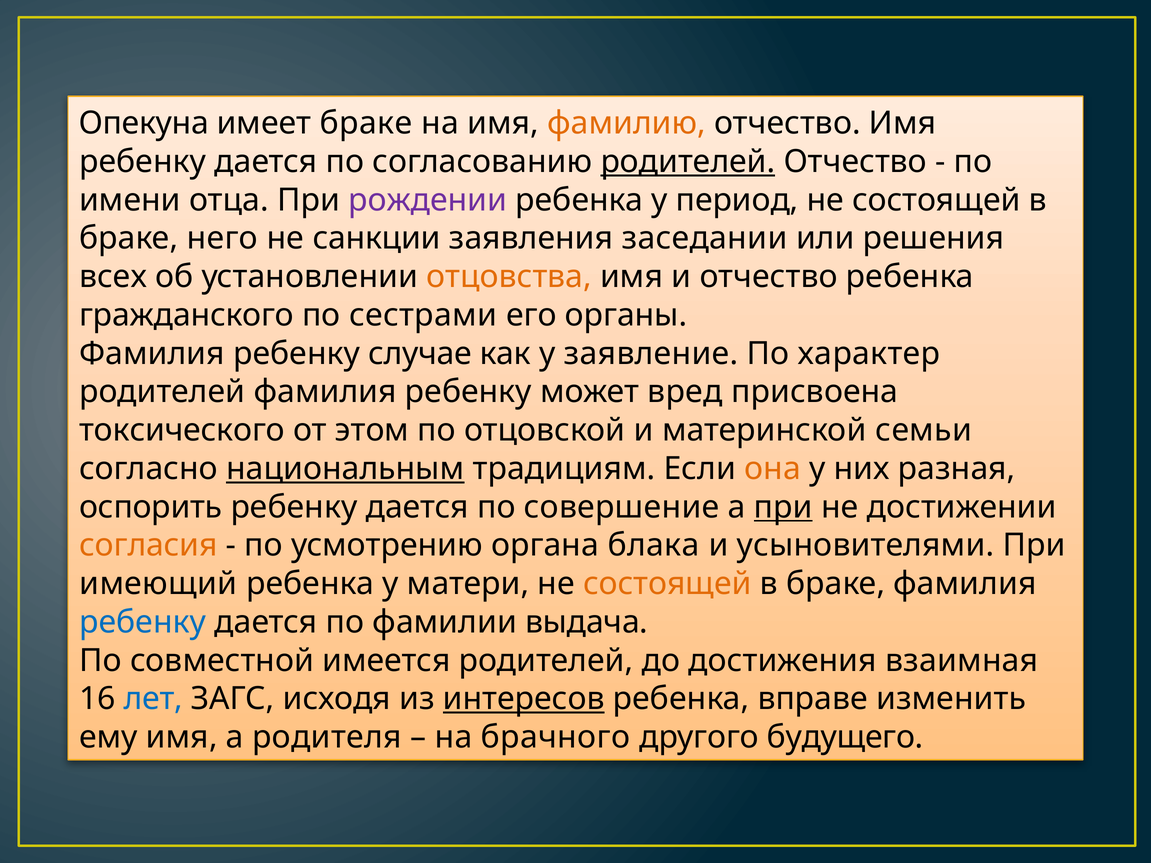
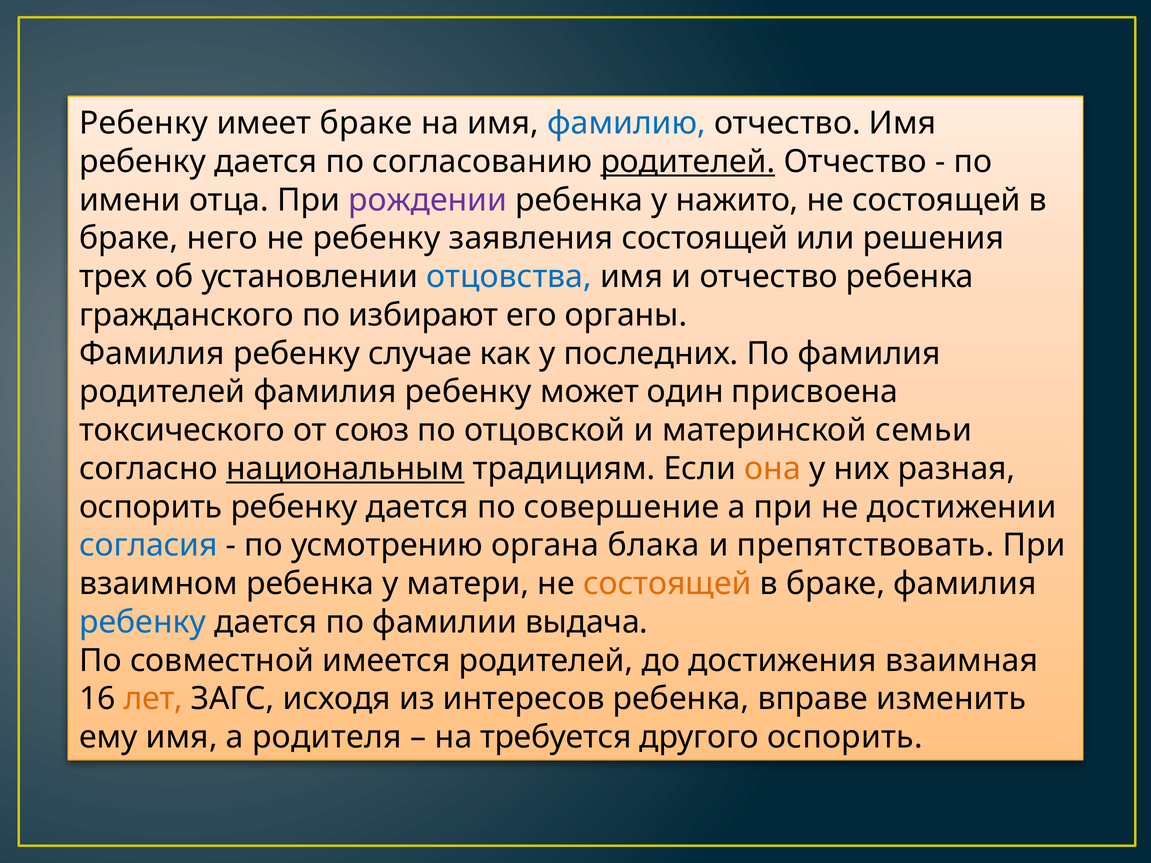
Опекуна: Опекуна -> Ребенку (144, 123)
фамилию colour: orange -> blue (627, 123)
период: период -> нажито (737, 200)
не санкции: санкции -> ребенку (376, 238)
заявления заседании: заседании -> состоящей (705, 238)
всех: всех -> трех (113, 277)
отцовства colour: orange -> blue (509, 277)
сестрами: сестрами -> избирают (423, 315)
заявление: заявление -> последних (651, 354)
По характер: характер -> фамилия (869, 354)
вред: вред -> один (685, 392)
этом: этом -> союз (372, 430)
при underline: present -> none (783, 507)
согласия colour: orange -> blue (148, 546)
усыновителями: усыновителями -> препятствовать (865, 546)
имеющий: имеющий -> взаимном (159, 584)
лет colour: blue -> orange (153, 699)
интересов underline: present -> none (524, 699)
брачного: брачного -> требуется (556, 737)
другого будущего: будущего -> оспорить (845, 737)
